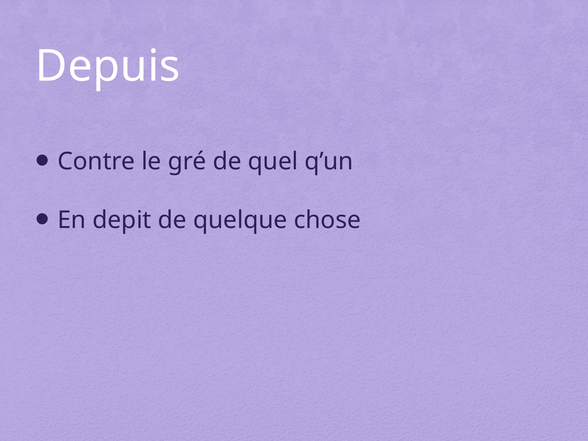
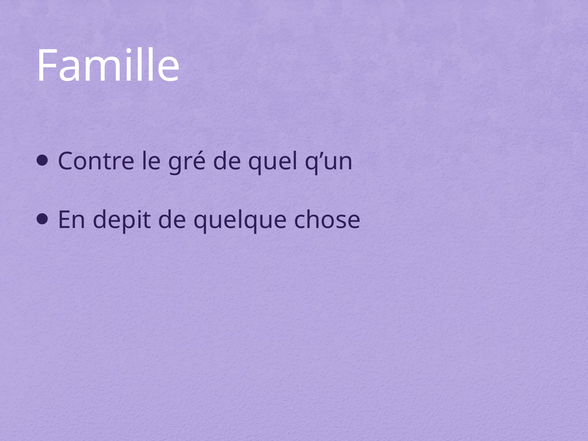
Depuis: Depuis -> Famille (108, 66)
